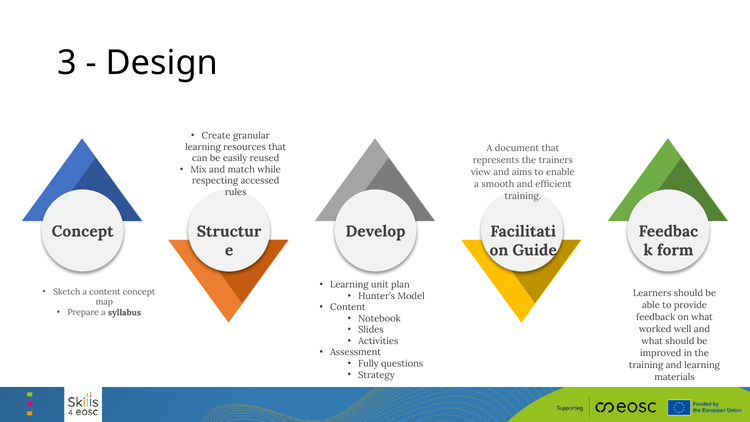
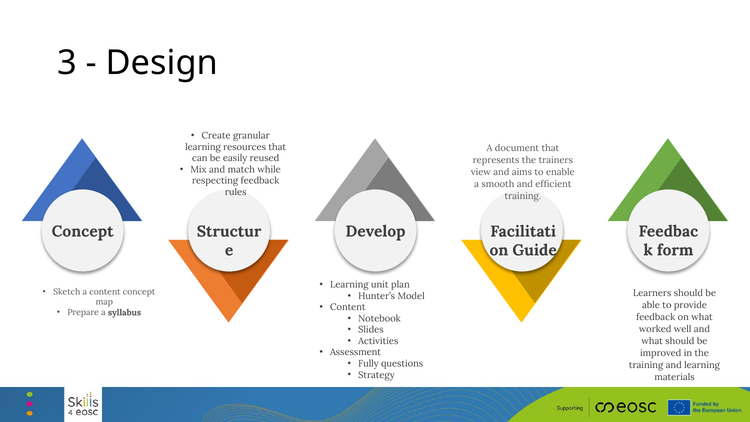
respecting accessed: accessed -> feedback (260, 181)
